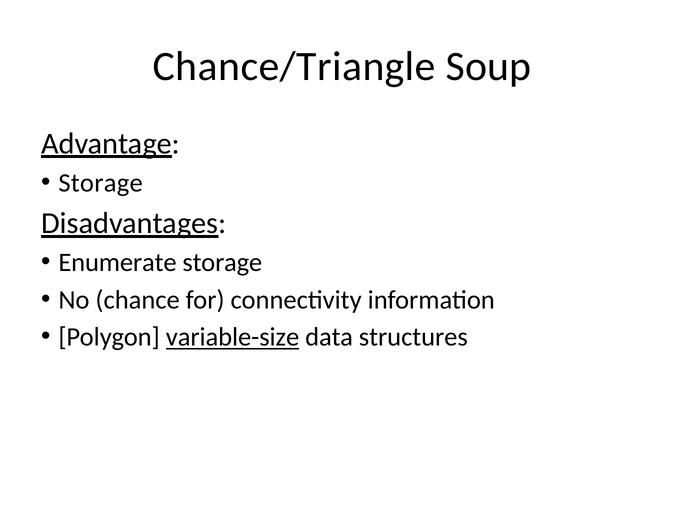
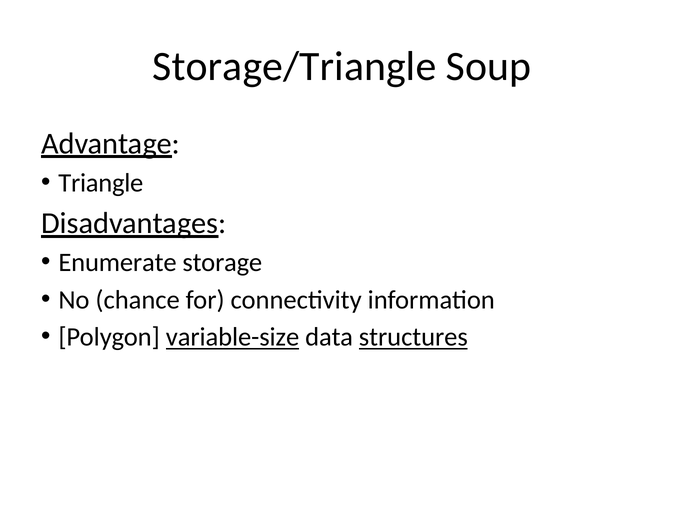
Chance/Triangle: Chance/Triangle -> Storage/Triangle (294, 66)
Storage: Storage -> Triangle (101, 183)
structures underline: none -> present (413, 337)
